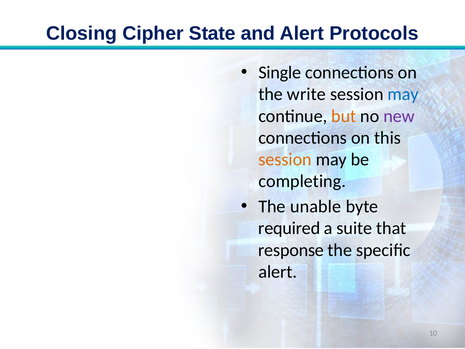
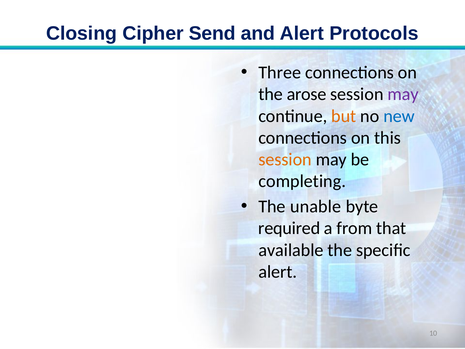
State: State -> Send (212, 34)
Single: Single -> Three (280, 73)
write: write -> arose (307, 94)
may colour: blue -> purple (403, 94)
new colour: purple -> blue (399, 116)
suite: suite -> from (354, 228)
response: response -> available (291, 250)
